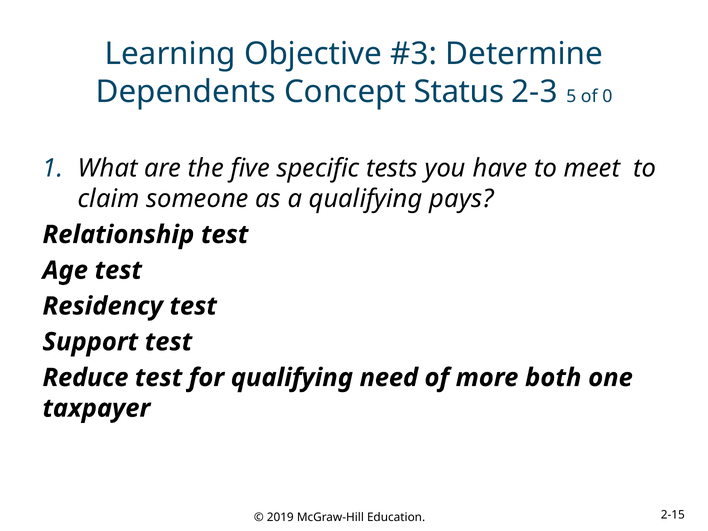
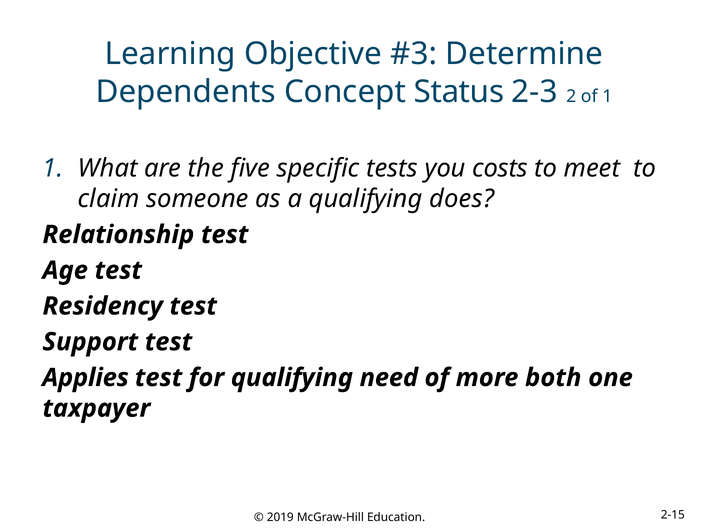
5: 5 -> 2 (571, 96)
of 0: 0 -> 1 (607, 96)
have: have -> costs (500, 168)
pays: pays -> does (462, 199)
Reduce: Reduce -> Applies (85, 378)
